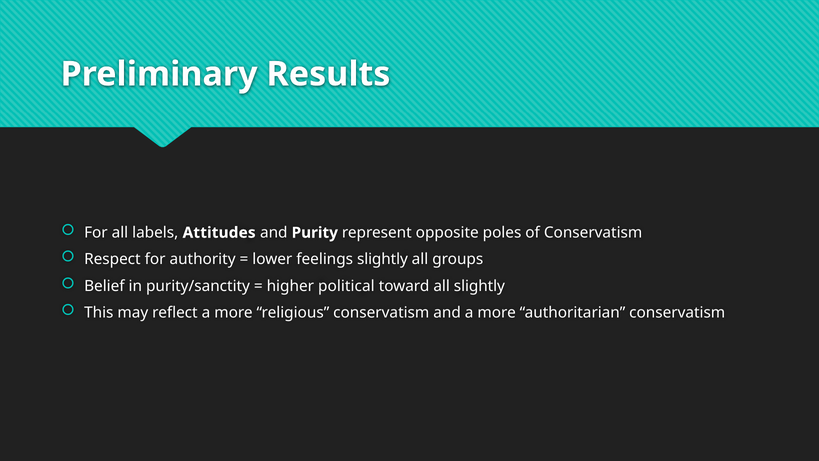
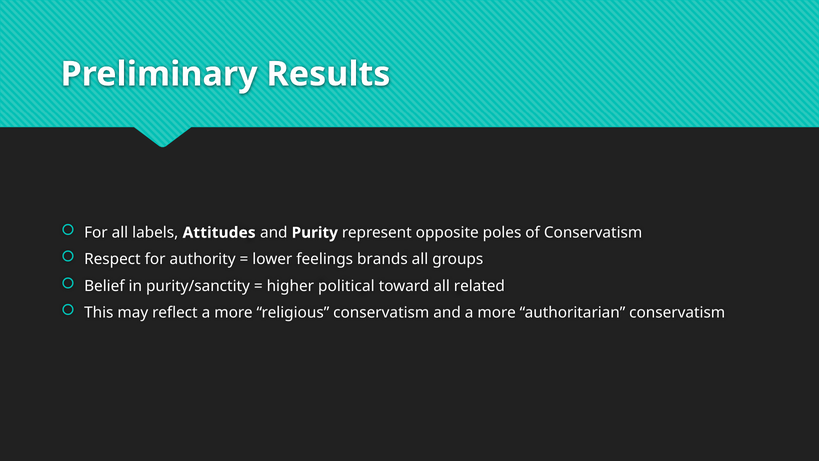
feelings slightly: slightly -> brands (382, 259)
all slightly: slightly -> related (479, 286)
